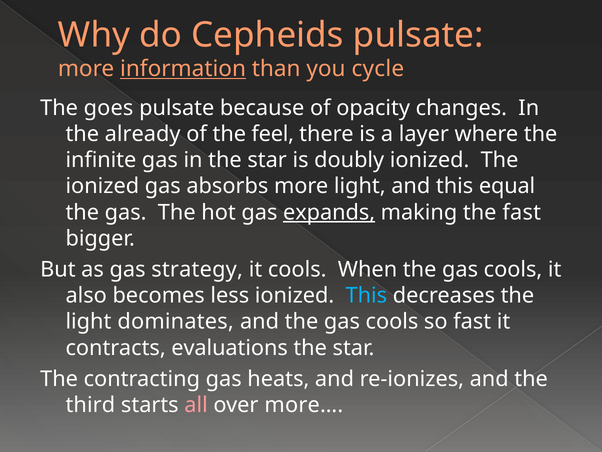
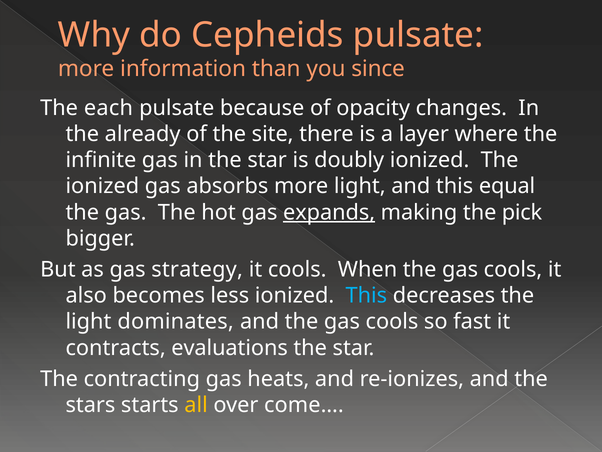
information underline: present -> none (183, 69)
cycle: cycle -> since (378, 69)
goes: goes -> each (108, 108)
feel: feel -> site (273, 134)
the fast: fast -> pick (522, 212)
third: third -> stars (90, 405)
all colour: pink -> yellow (196, 405)
more…: more… -> come… (304, 405)
